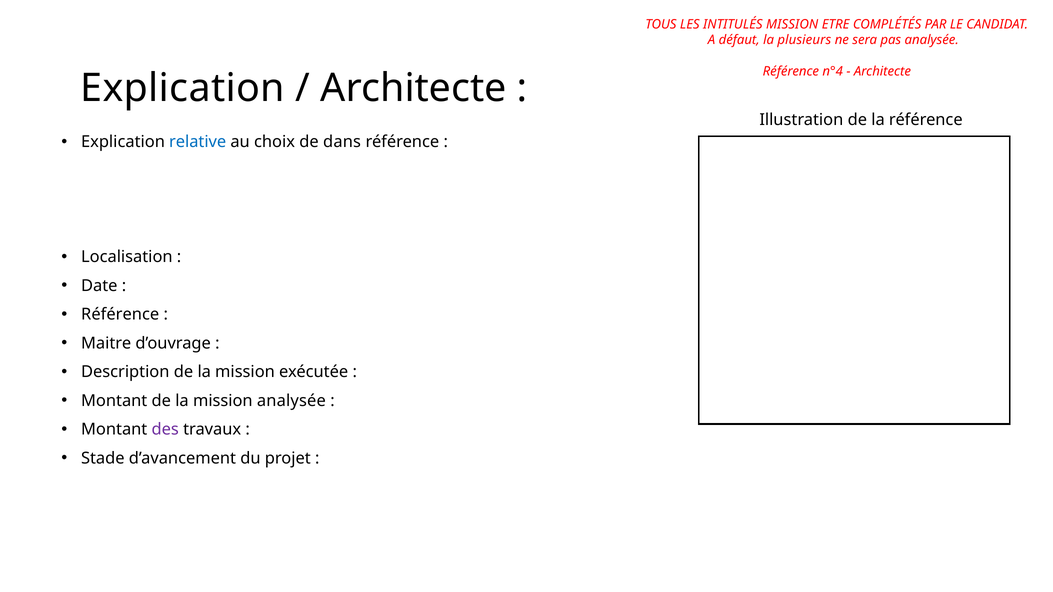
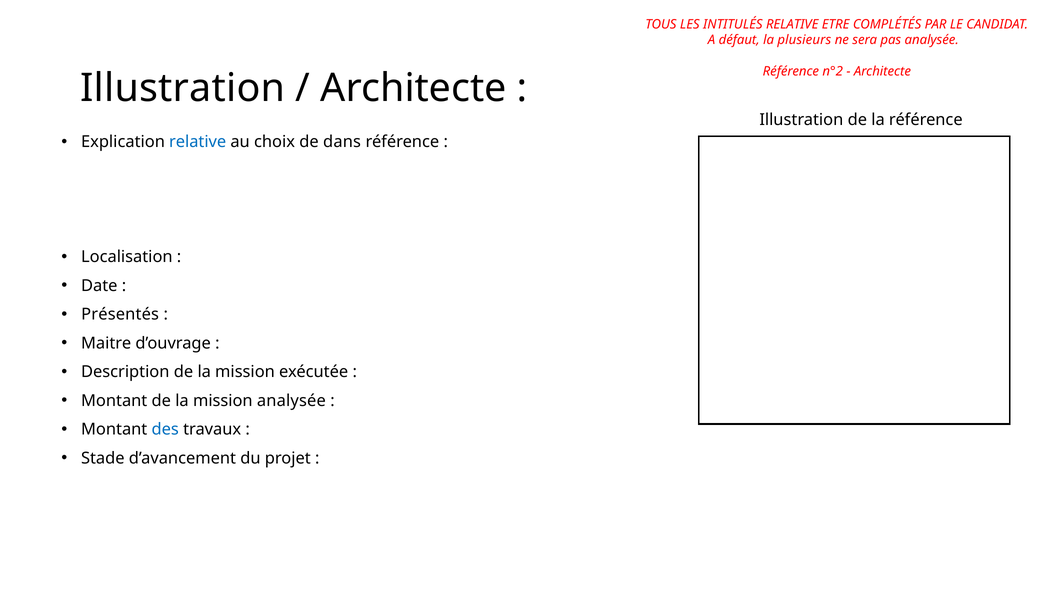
INTITULÉS MISSION: MISSION -> RELATIVE (792, 24)
n°4: n°4 -> n°2 (833, 72)
Explication: Explication -> Illustration (183, 88)
Référence: Référence -> Présentés (120, 315)
des colour: purple -> blue (165, 430)
